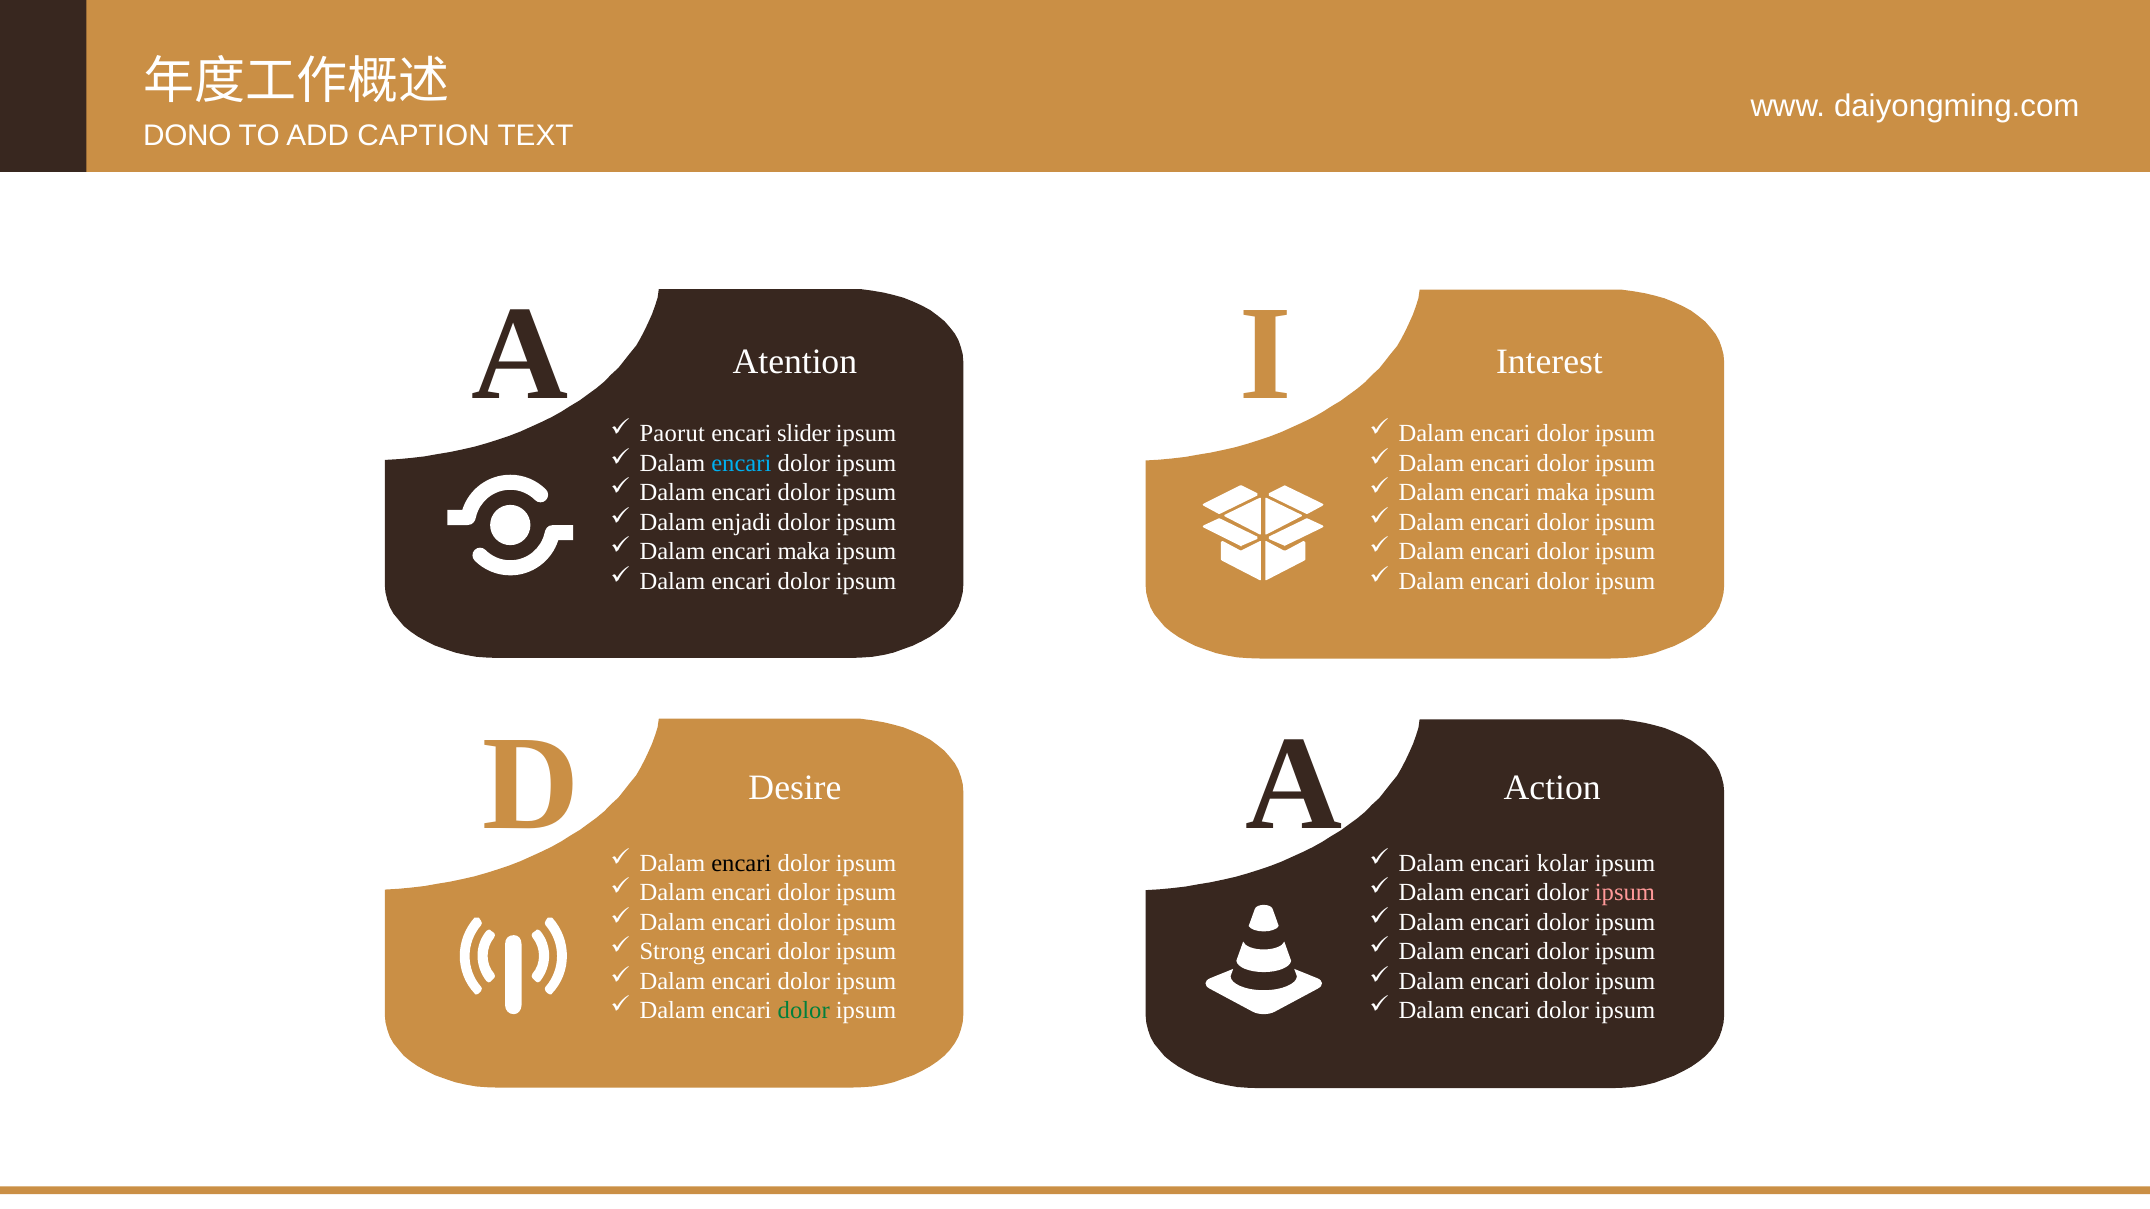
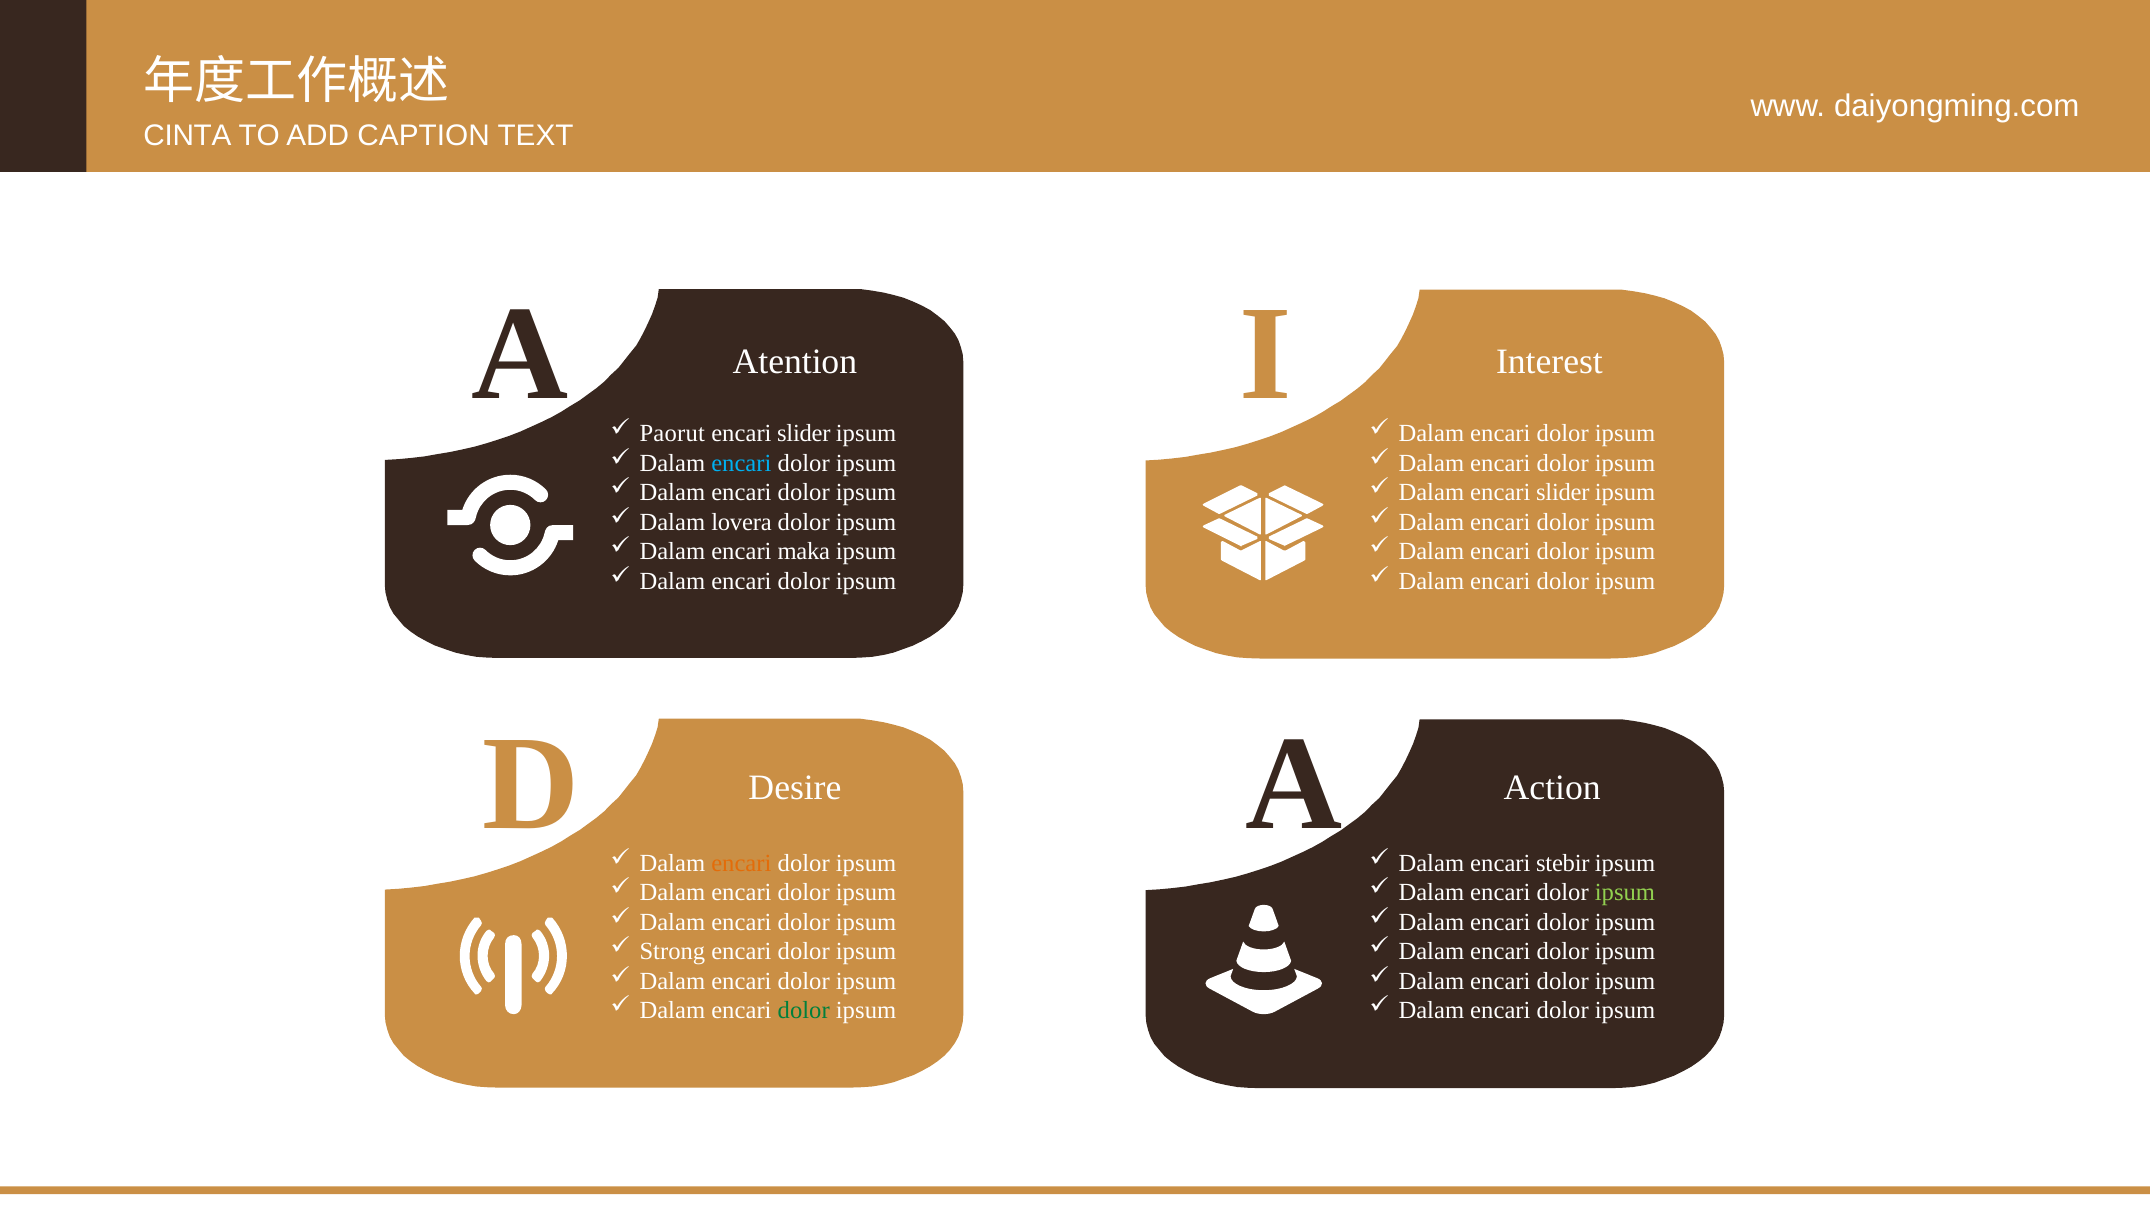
DONO: DONO -> CINTA (187, 136)
maka: maka -> slider (1563, 493)
enjadi: enjadi -> lovera (741, 522)
encari colour: black -> orange (741, 863)
kolar: kolar -> stebir (1563, 863)
ipsum colour: pink -> light green (1625, 893)
